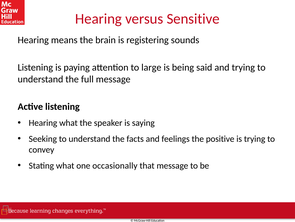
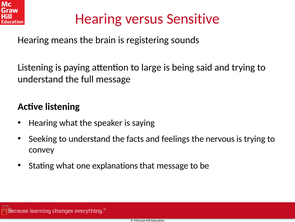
positive: positive -> nervous (220, 138)
occasionally: occasionally -> explanations (115, 165)
